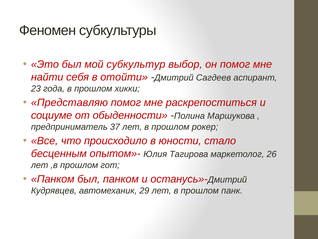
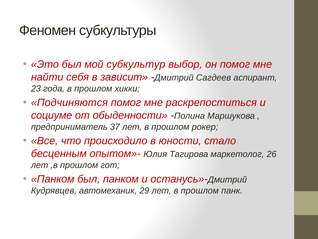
отойти: отойти -> зависит (124, 77)
Представляю: Представляю -> Подчиняются (69, 103)
